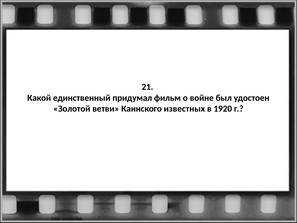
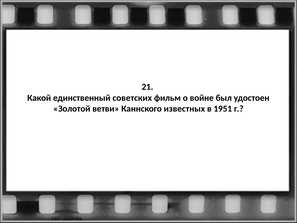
придумал: придумал -> советских (132, 98)
1920: 1920 -> 1951 (223, 109)
